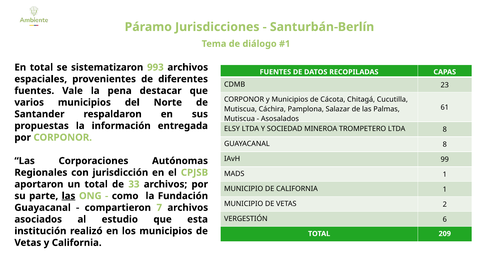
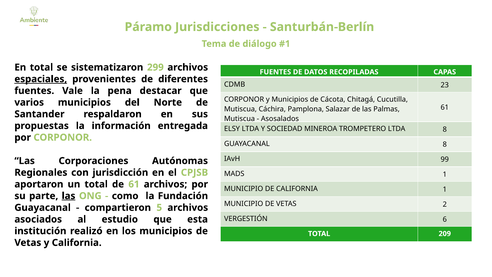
993: 993 -> 299 (155, 67)
espaciales underline: none -> present (41, 79)
de 33: 33 -> 61 (134, 184)
7: 7 -> 5 (159, 207)
